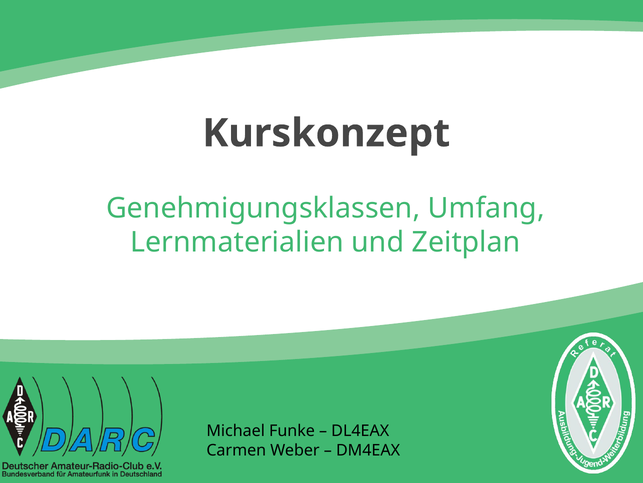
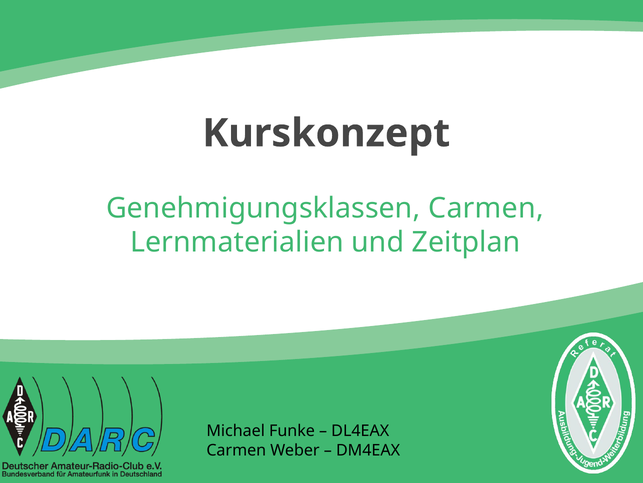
Genehmigungsklassen Umfang: Umfang -> Carmen (486, 208)
